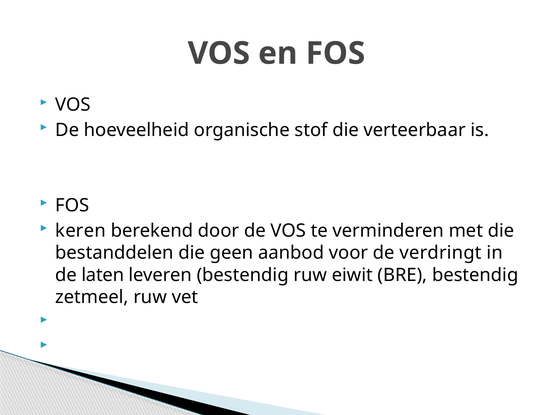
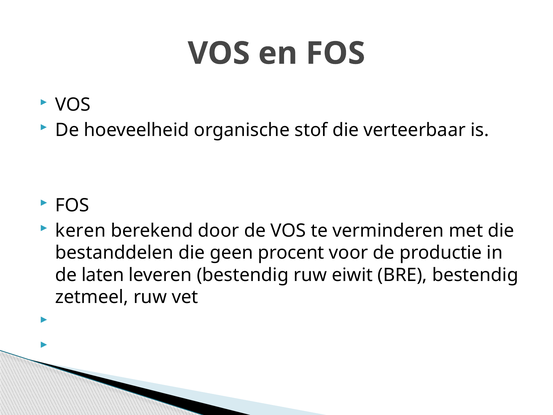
aanbod: aanbod -> procent (291, 253)
verdringt: verdringt -> productie (441, 253)
